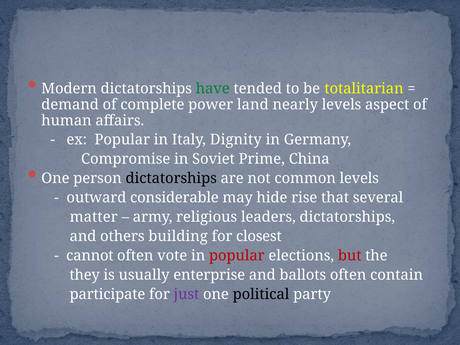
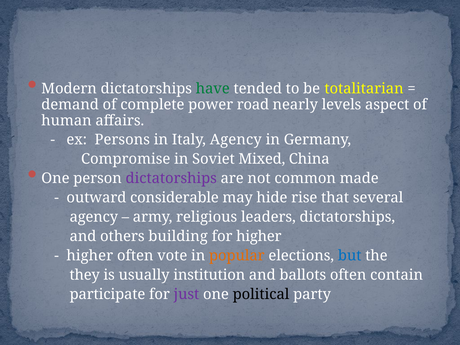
land: land -> road (253, 105)
ex Popular: Popular -> Persons (122, 140)
Italy Dignity: Dignity -> Agency (236, 140)
Prime: Prime -> Mixed (262, 159)
dictatorships colour: black -> purple (171, 178)
common levels: levels -> made (359, 178)
matter: matter -> agency (94, 217)
for closest: closest -> higher (259, 236)
cannot: cannot -> higher (90, 256)
popular colour: red -> orange (237, 256)
but colour: red -> blue (350, 256)
enterprise: enterprise -> institution (209, 275)
